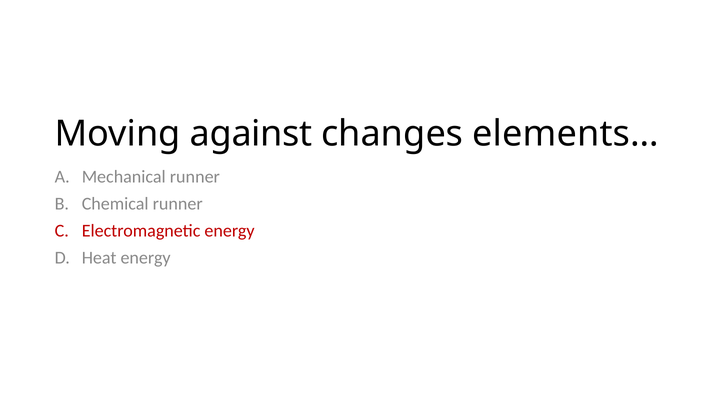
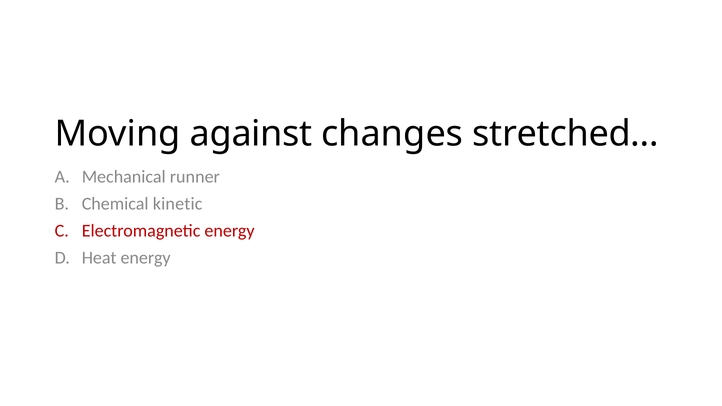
elements…: elements… -> stretched… (566, 134)
Chemical runner: runner -> kinetic (178, 204)
